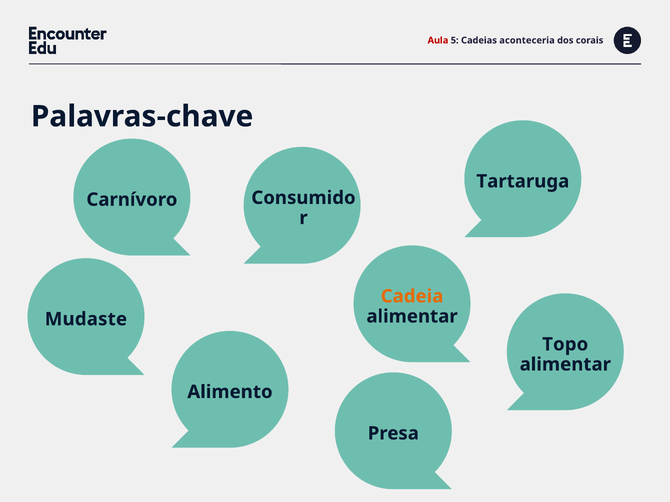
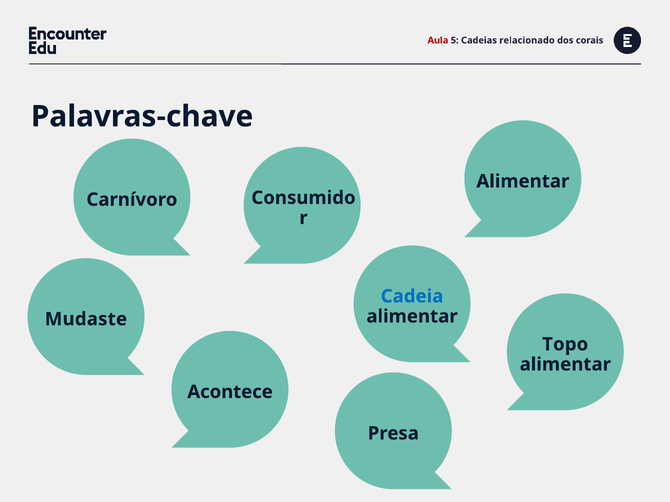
aconteceria: aconteceria -> relacionado (527, 40)
Tartaruga: Tartaruga -> Alimentar (523, 181)
Cadeia colour: orange -> blue (412, 297)
Alimento: Alimento -> Acontece (230, 392)
